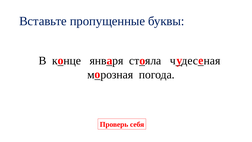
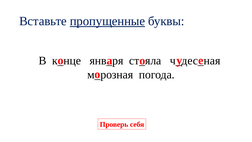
пропущенные underline: none -> present (107, 21)
